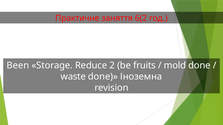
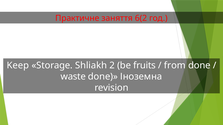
Been: Been -> Keep (18, 66)
Reduce: Reduce -> Shliakh (91, 66)
mold: mold -> from (175, 66)
